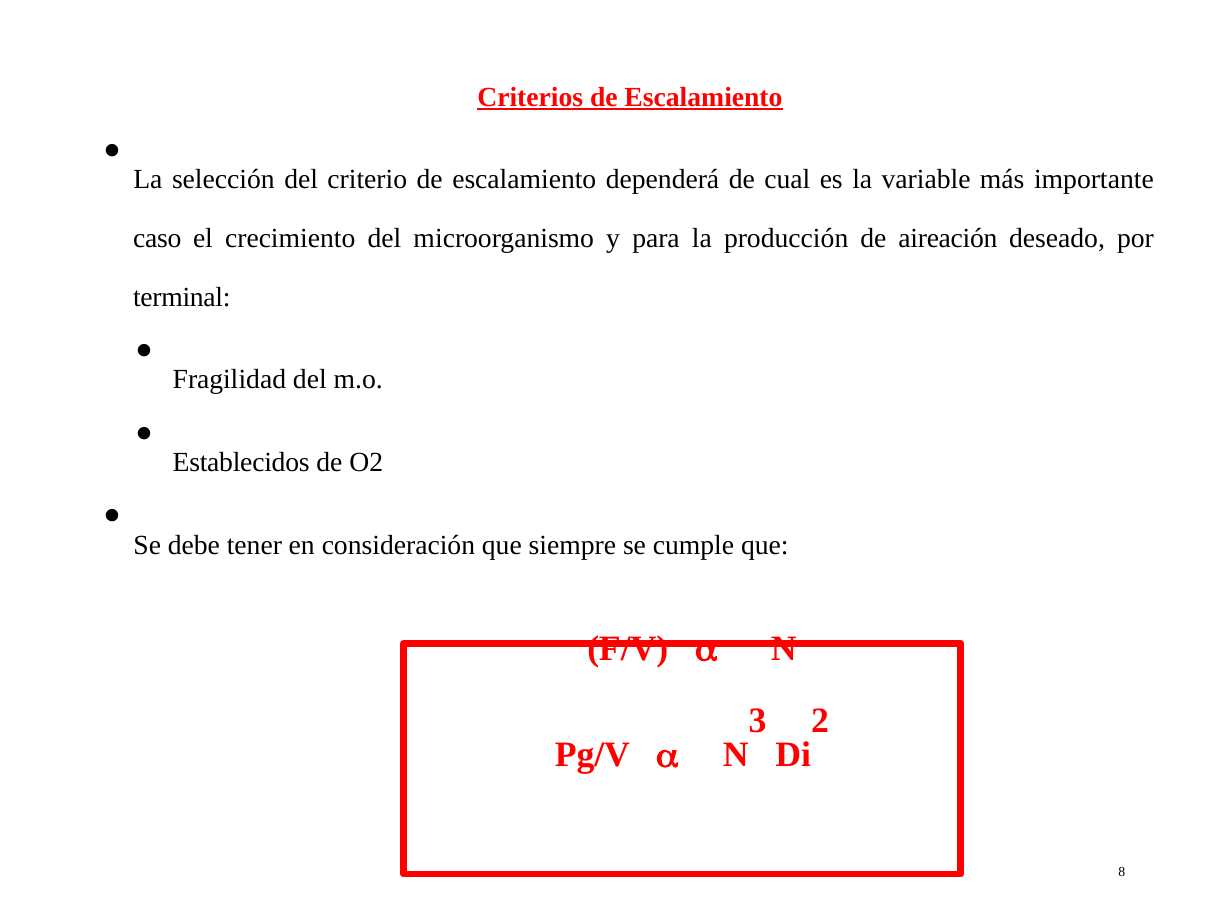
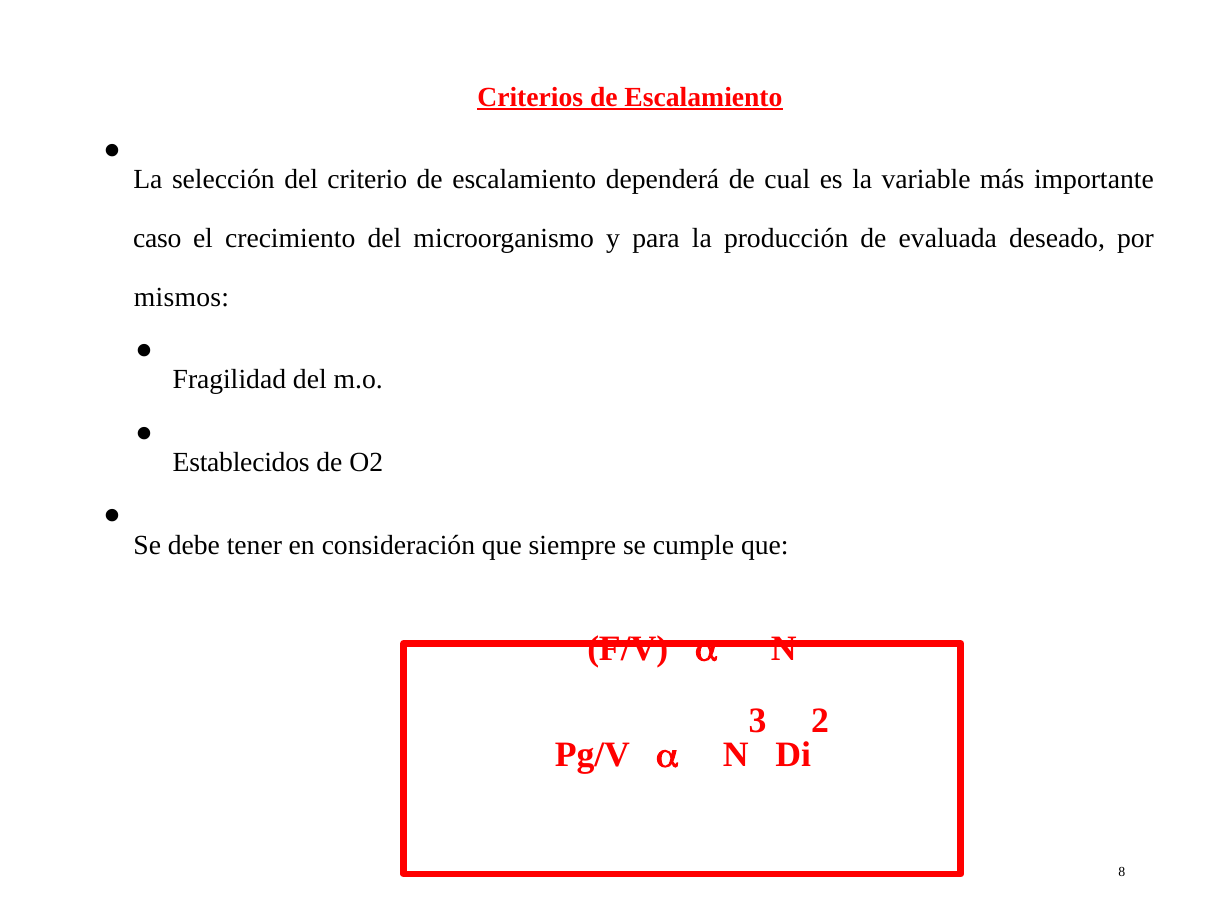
aireación: aireación -> evaluada (948, 238)
terminal: terminal -> mismos (182, 297)
